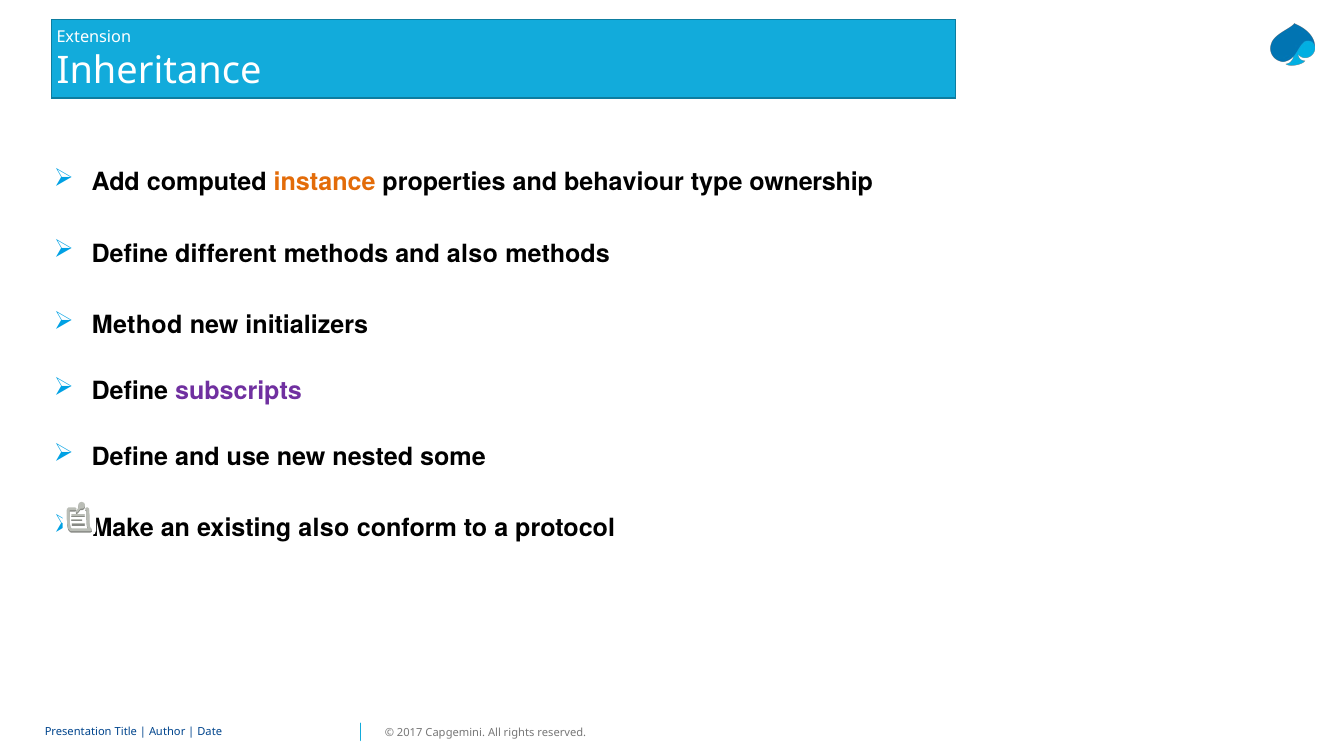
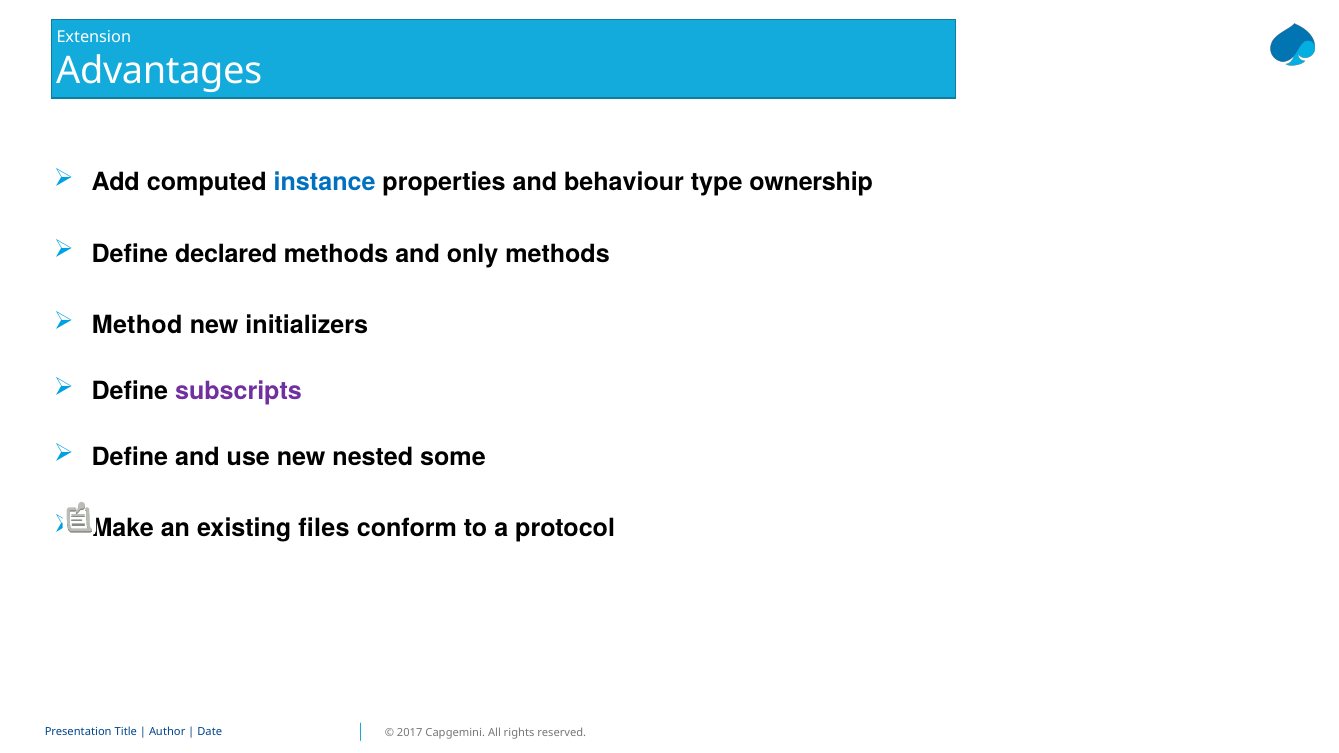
Inheritance: Inheritance -> Advantages (159, 71)
instance colour: orange -> blue (325, 182)
different: different -> declared (226, 254)
and also: also -> only (473, 254)
existing also: also -> files (324, 528)
